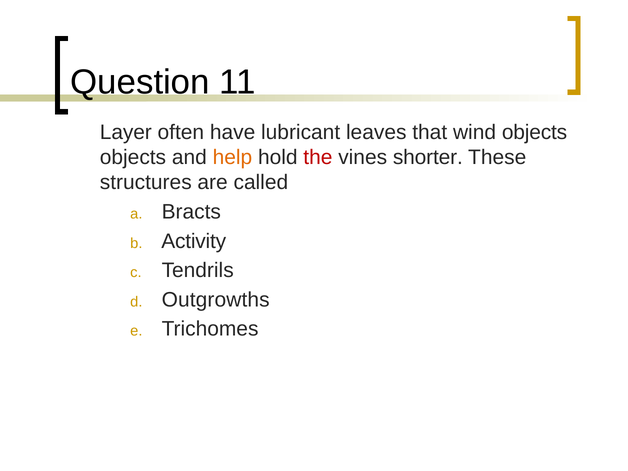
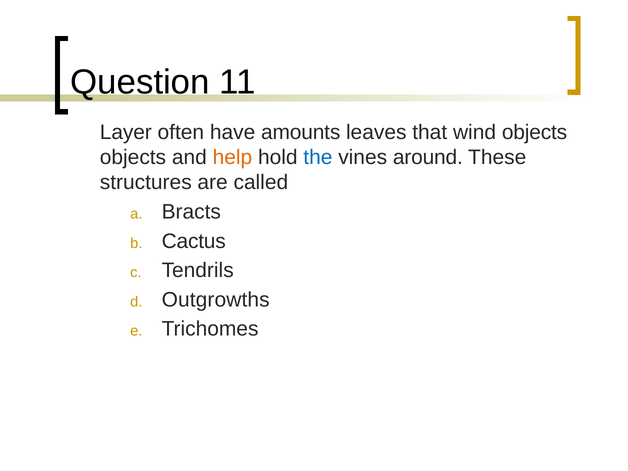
lubricant: lubricant -> amounts (301, 132)
the colour: red -> blue (318, 157)
shorter: shorter -> around (428, 157)
Activity: Activity -> Cactus (194, 241)
